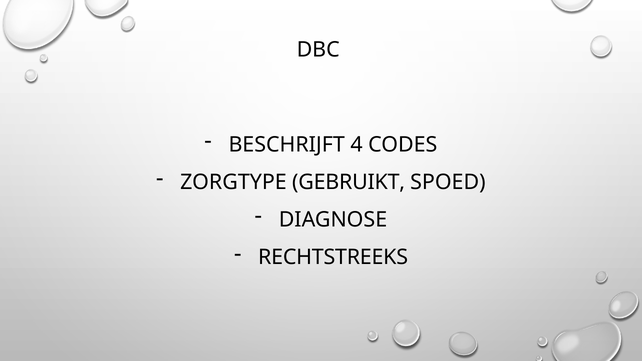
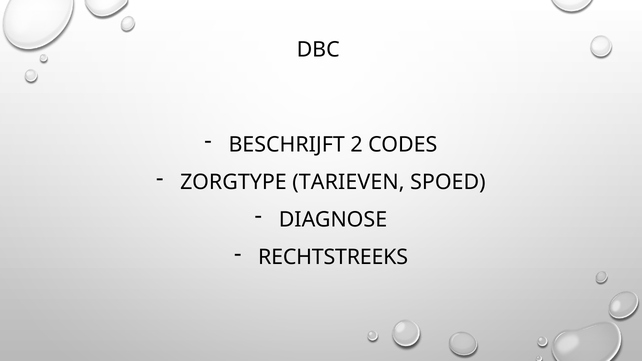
4: 4 -> 2 (357, 145)
GEBRUIKT: GEBRUIKT -> TARIEVEN (348, 182)
